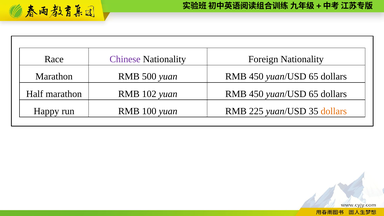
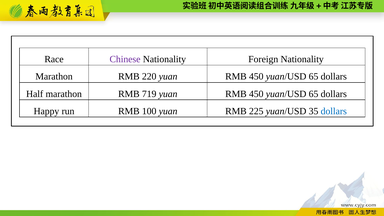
500: 500 -> 220 (149, 77)
102: 102 -> 719 (149, 94)
dollars colour: orange -> blue (334, 111)
